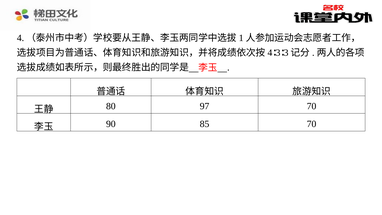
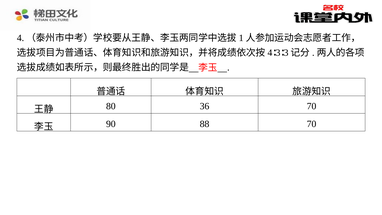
97: 97 -> 36 (205, 106)
85: 85 -> 88 (205, 124)
